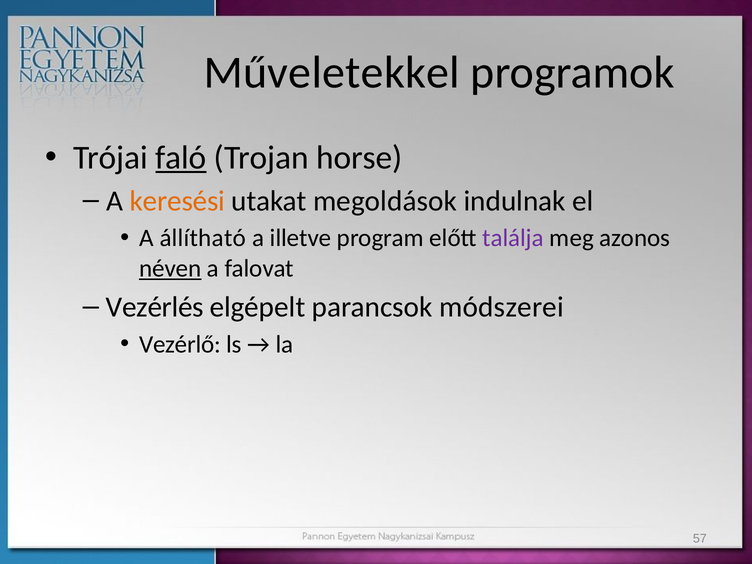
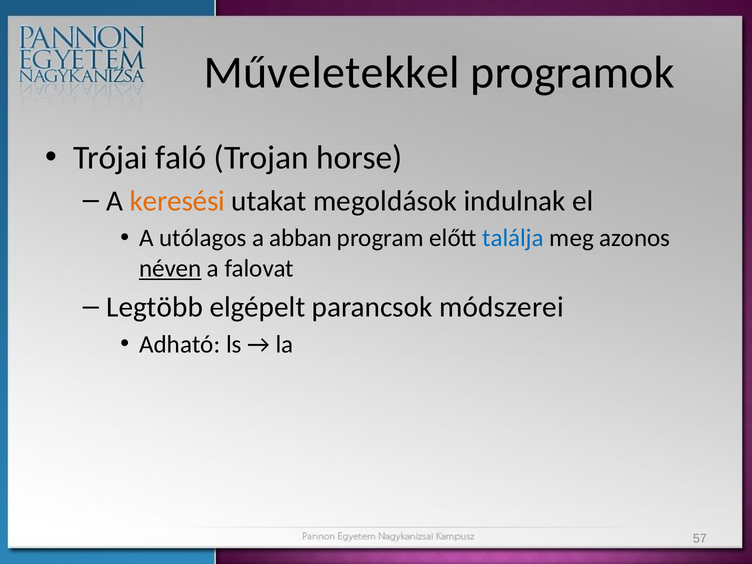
faló underline: present -> none (181, 158)
állítható: állítható -> utólagos (203, 238)
illetve: illetve -> abban (301, 238)
találja colour: purple -> blue (513, 238)
Vezérlés: Vezérlés -> Legtöbb (155, 307)
Vezérlő: Vezérlő -> Adható (180, 344)
